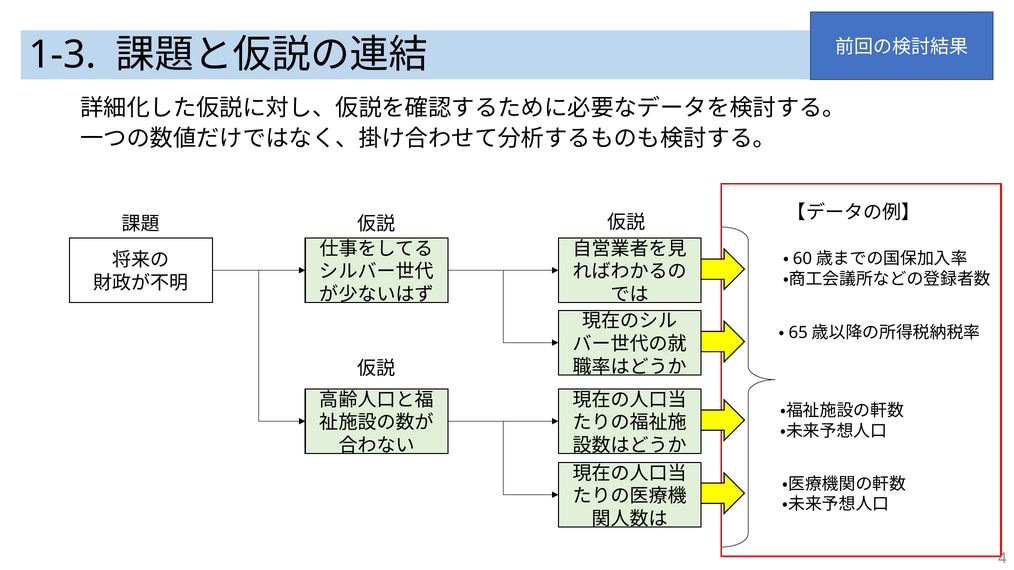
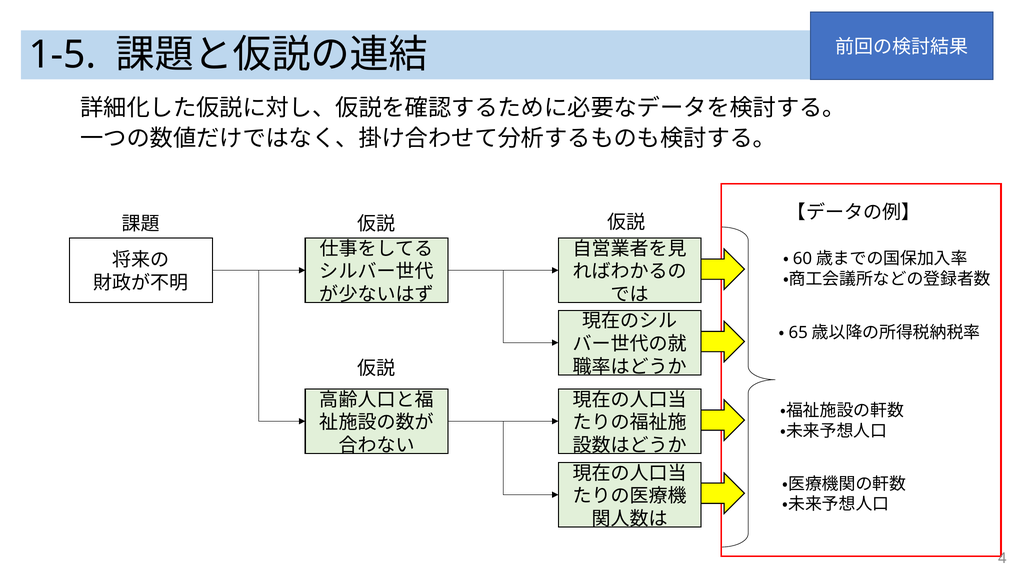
1-3: 1-3 -> 1-5 (62, 55)
